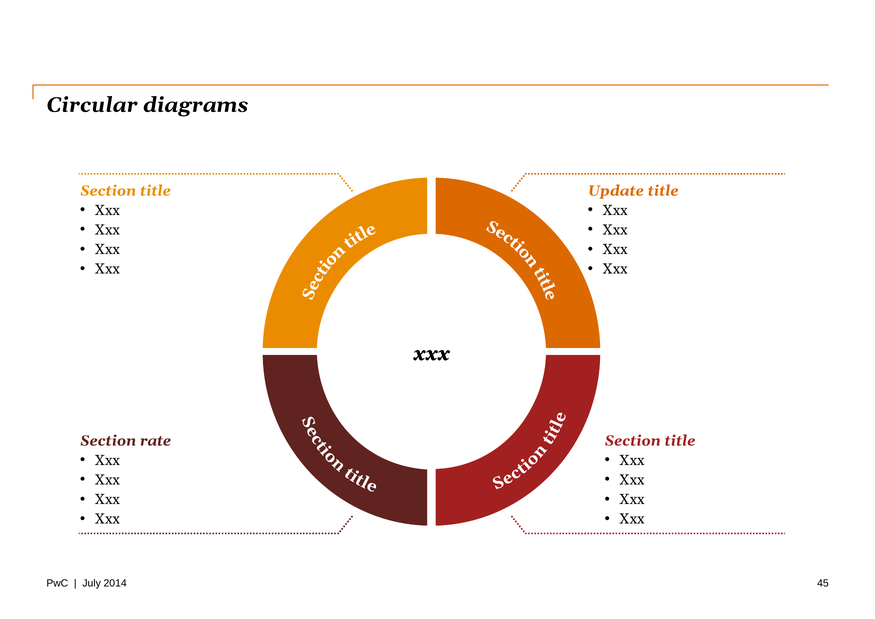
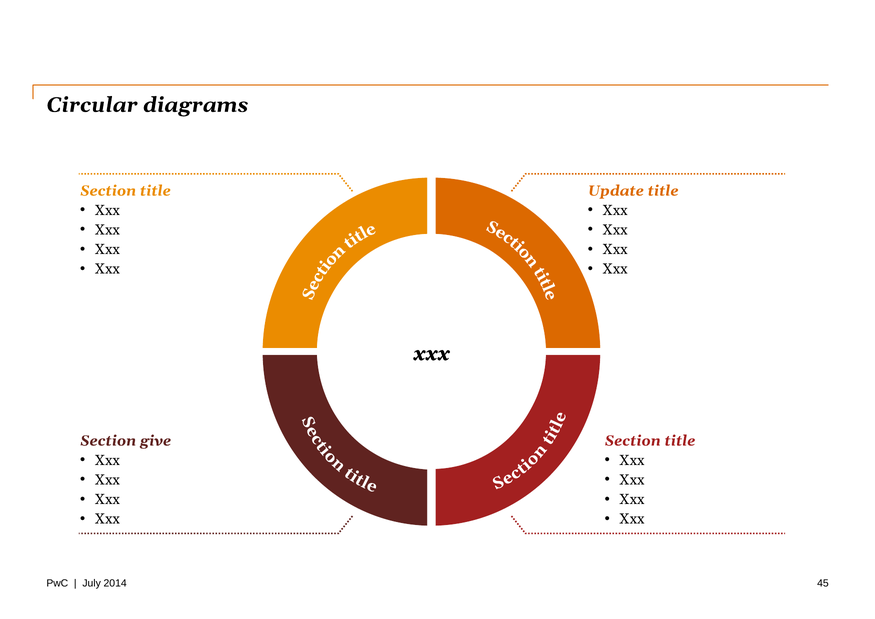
rate: rate -> give (155, 441)
